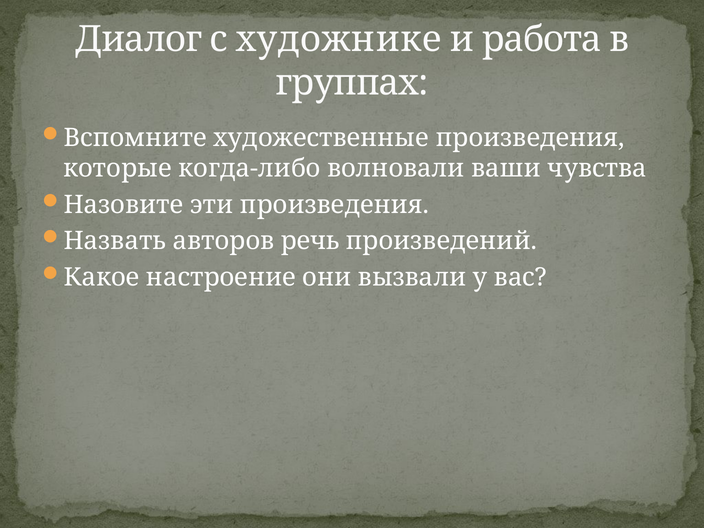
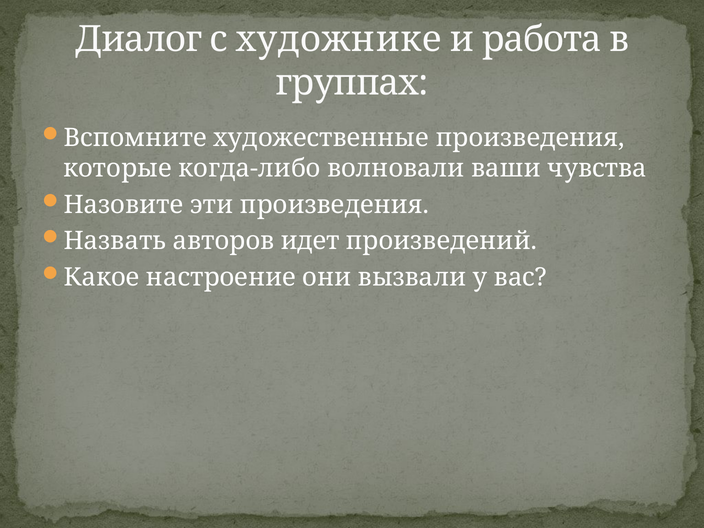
речь: речь -> идет (310, 241)
